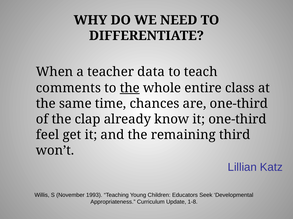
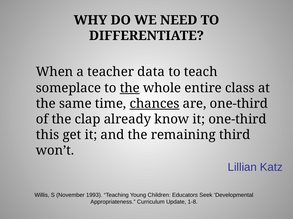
comments: comments -> someplace (68, 88)
chances underline: none -> present (154, 104)
feel: feel -> this (48, 135)
